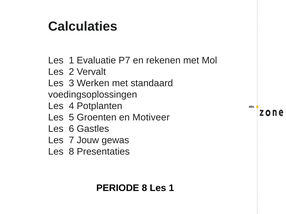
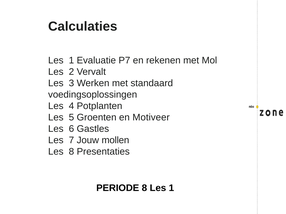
gewas: gewas -> mollen (115, 141)
